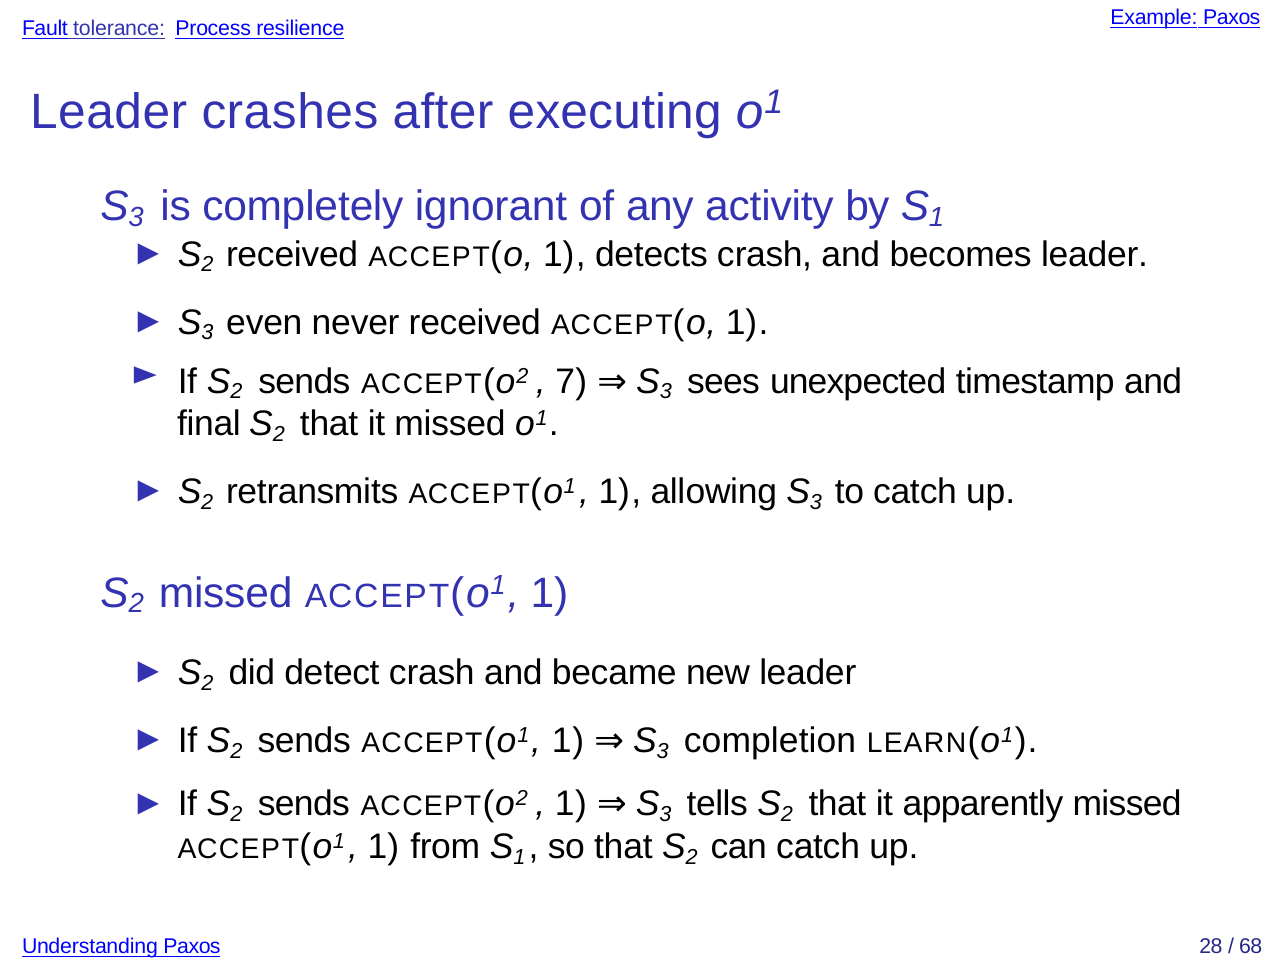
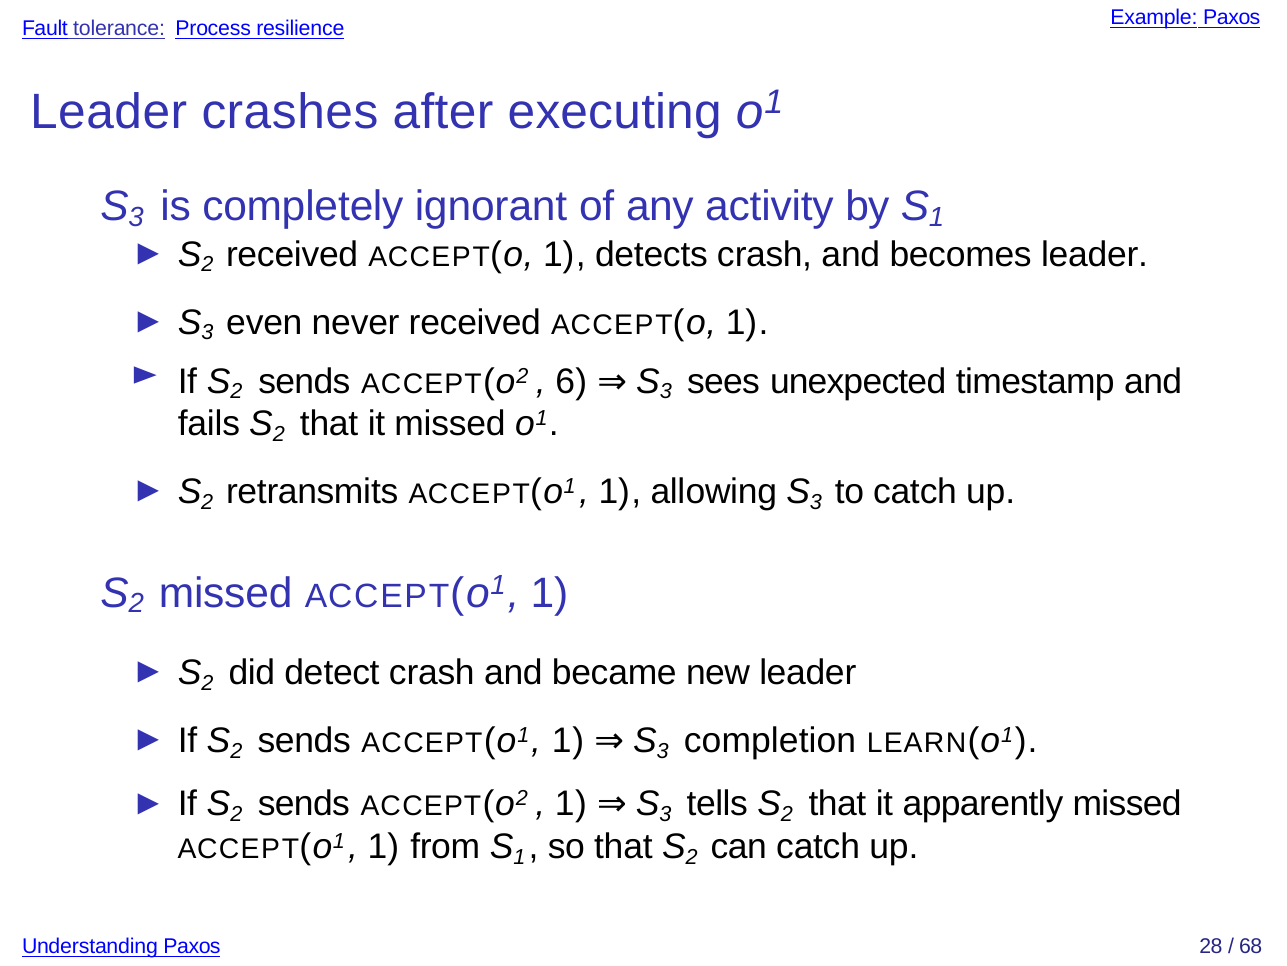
7: 7 -> 6 (571, 382)
final: final -> fails (209, 424)
